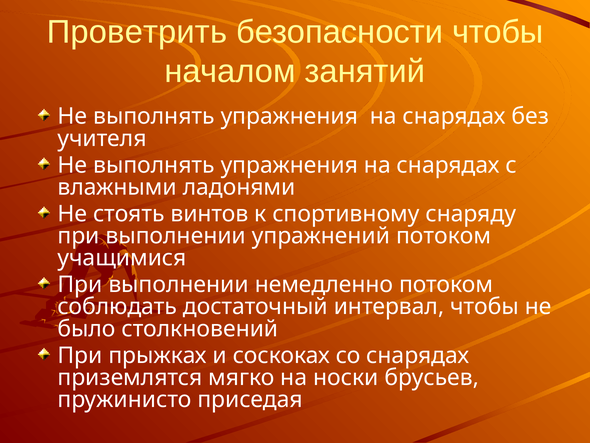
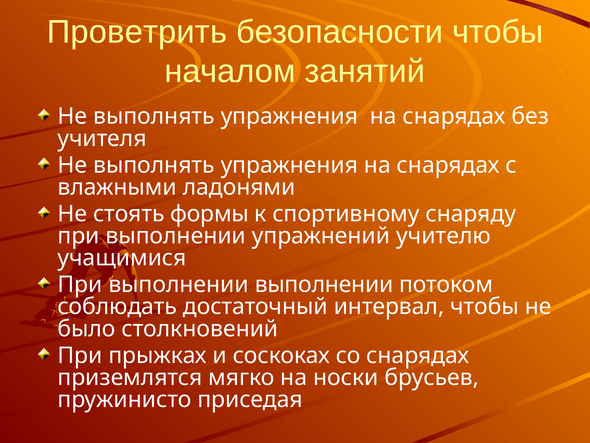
винтов: винтов -> формы (210, 214)
упражнений потоком: потоком -> учителю (443, 236)
выполнении немедленно: немедленно -> выполнении (324, 284)
